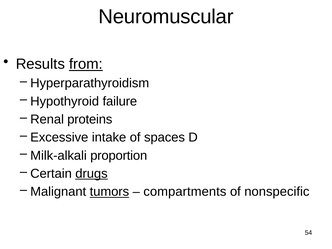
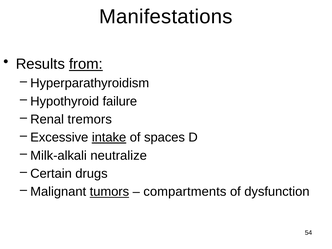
Neuromuscular: Neuromuscular -> Manifestations (166, 17)
proteins: proteins -> tremors (90, 119)
intake underline: none -> present (109, 137)
proportion: proportion -> neutralize (119, 156)
drugs underline: present -> none (91, 174)
nonspecific: nonspecific -> dysfunction (277, 192)
